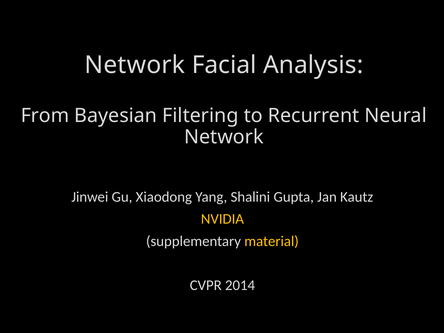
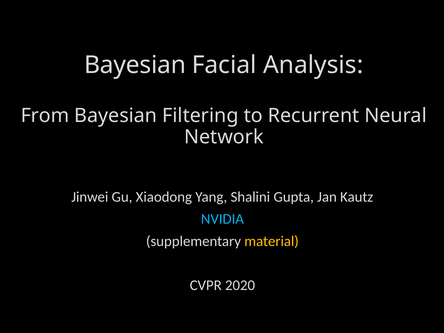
Network: Network -> Bayesian (135, 65)
NVIDIA colour: yellow -> light blue (222, 219)
2014: 2014 -> 2020 (240, 285)
